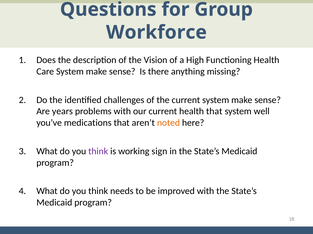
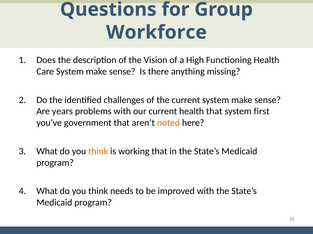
well: well -> first (262, 112)
medications: medications -> government (88, 123)
think colour: purple -> orange (98, 152)
working sign: sign -> that (159, 152)
